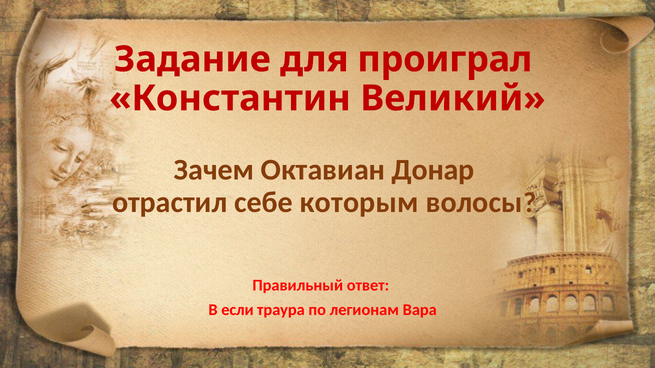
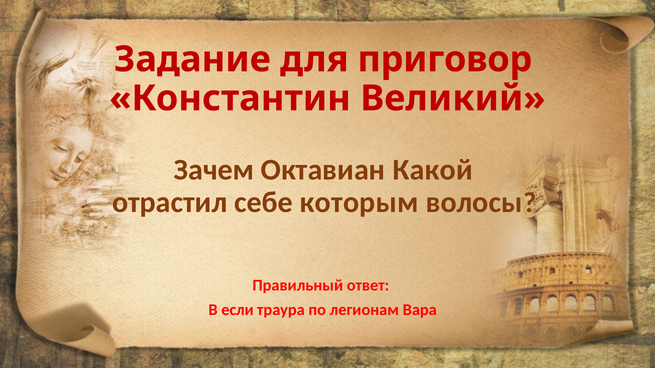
проиграл: проиграл -> приговор (445, 59)
Донар: Донар -> Какой (433, 170)
